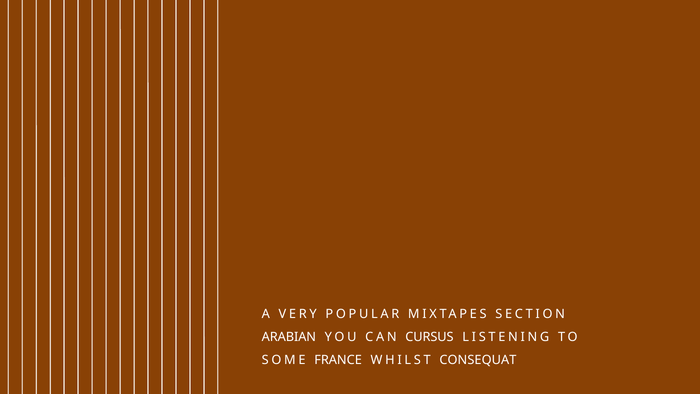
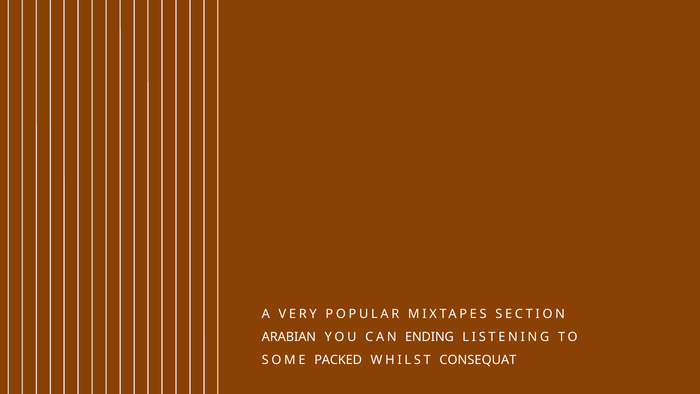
CURSUS: CURSUS -> ENDING (429, 337)
FRANCE: FRANCE -> PACKED (338, 360)
